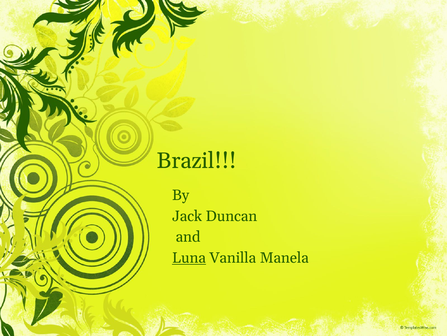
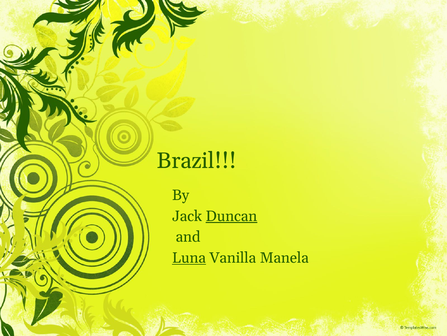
Duncan underline: none -> present (231, 216)
